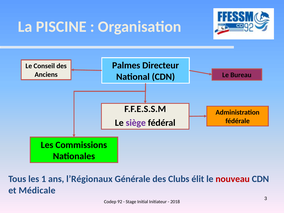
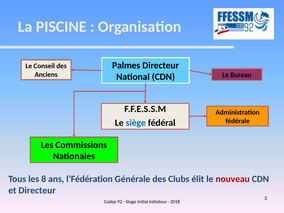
siège colour: purple -> blue (136, 123)
1: 1 -> 8 (44, 179)
l’Régionaux: l’Régionaux -> l’Fédération (89, 179)
et Médicale: Médicale -> Directeur (37, 190)
